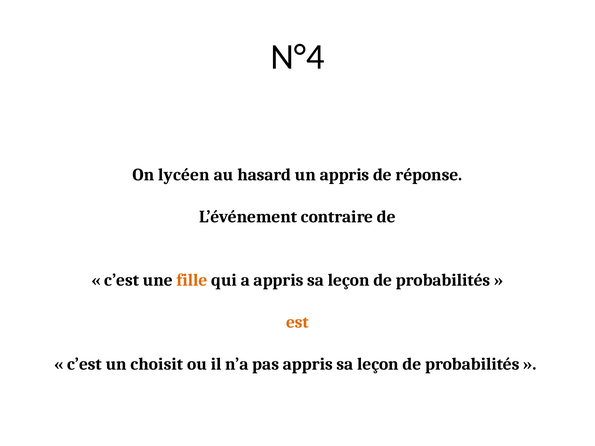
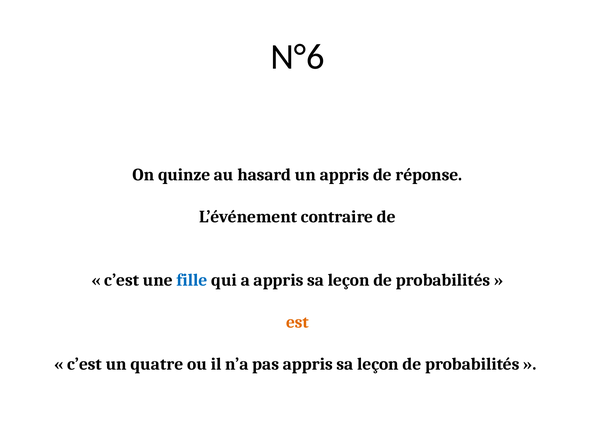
N°4: N°4 -> N°6 (297, 57)
lycéen: lycéen -> quinze (184, 175)
fille colour: orange -> blue (192, 280)
choisit: choisit -> quatre (157, 364)
